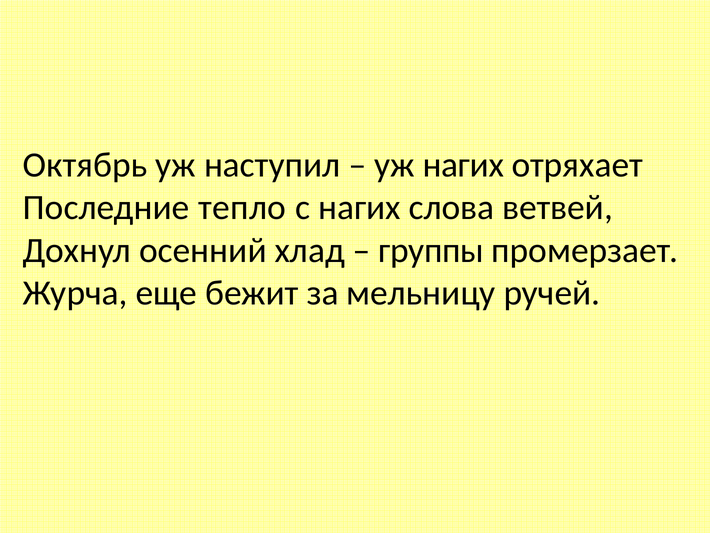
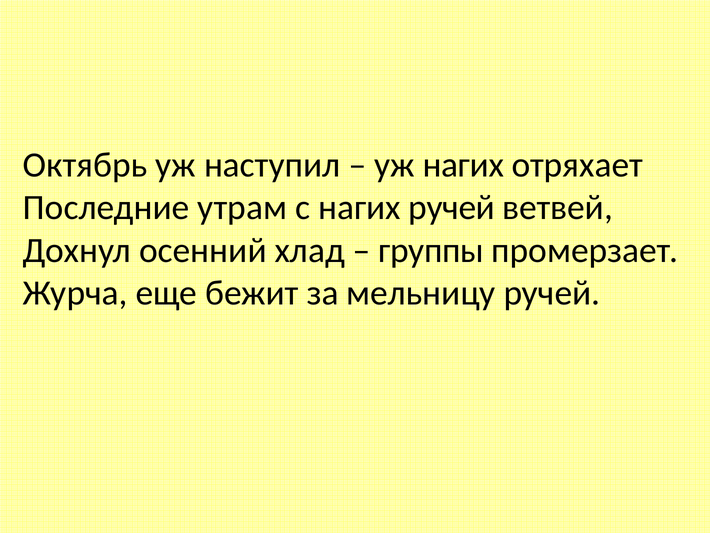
тепло: тепло -> утрам (242, 208)
нагих слова: слова -> ручей (452, 208)
